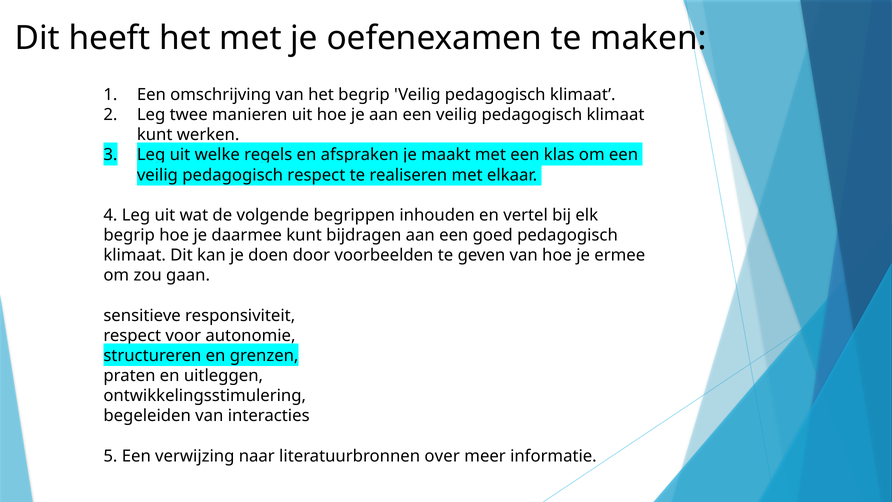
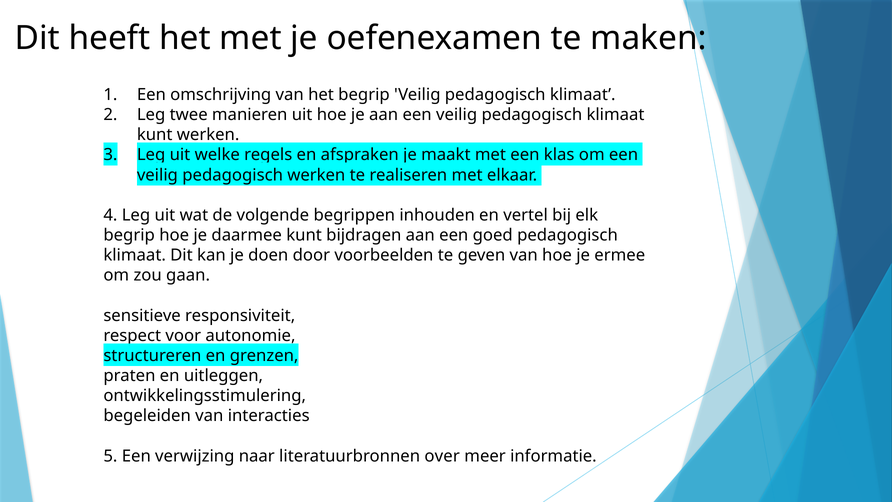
pedagogisch respect: respect -> werken (316, 175)
